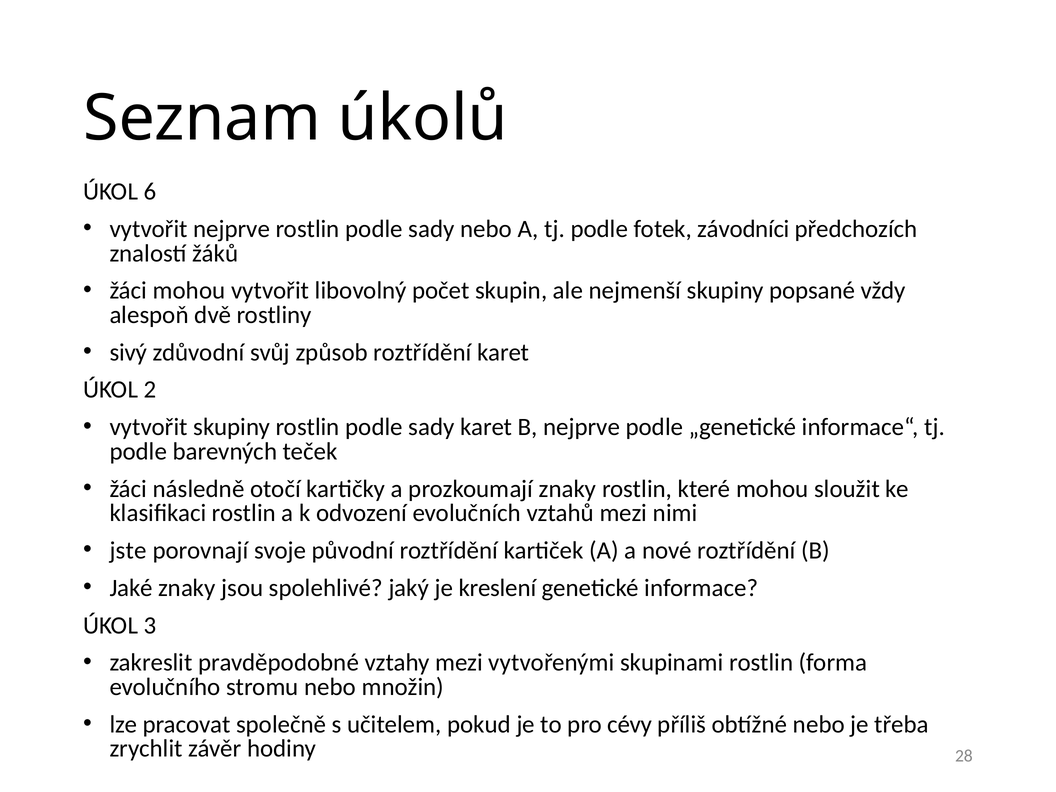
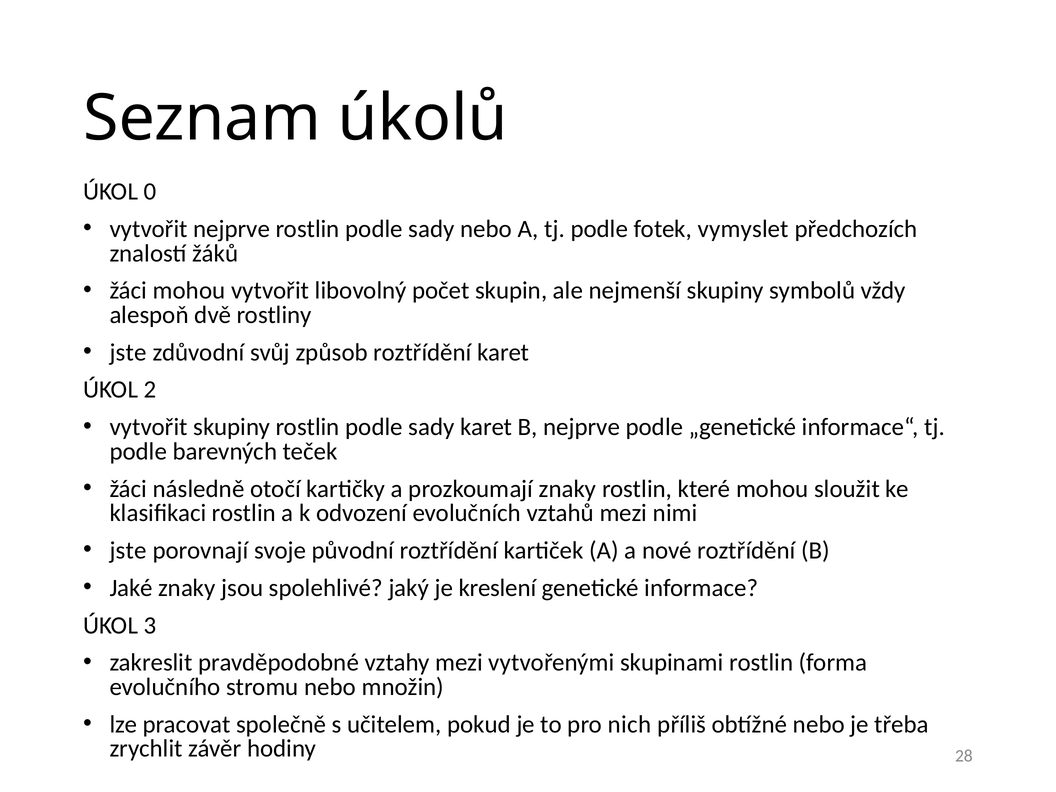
6: 6 -> 0 (150, 192)
závodníci: závodníci -> vymyslet (743, 229)
popsané: popsané -> symbolů (812, 291)
sivý: sivý -> jste (128, 352)
cévy: cévy -> nich (630, 724)
